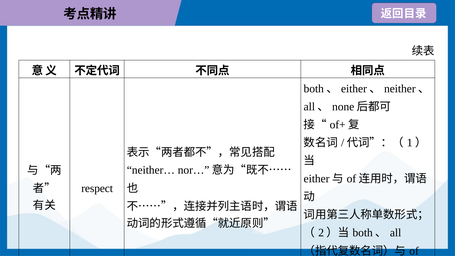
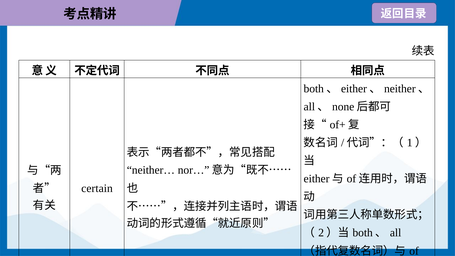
respect: respect -> certain (97, 188)
